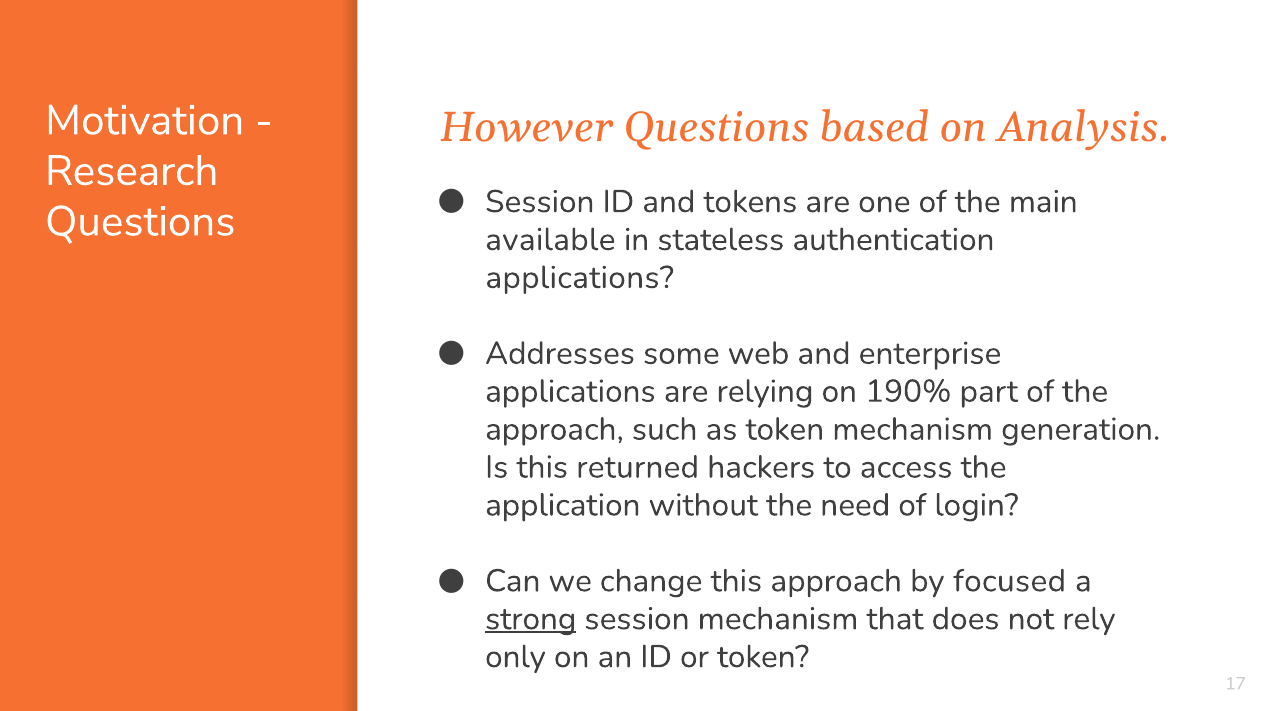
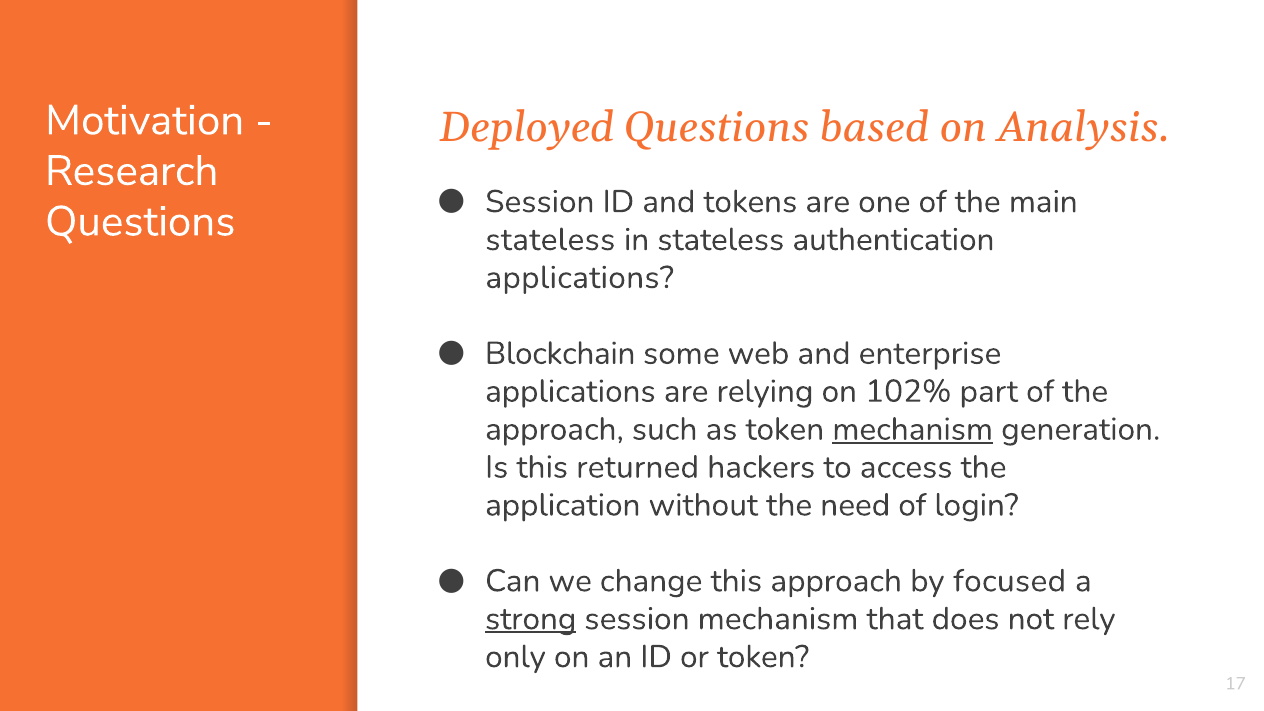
However: However -> Deployed (527, 128)
available: available -> stateless (550, 240)
Addresses: Addresses -> Blockchain (560, 353)
190%: 190% -> 102% (908, 391)
mechanism underline: none -> present (913, 429)
